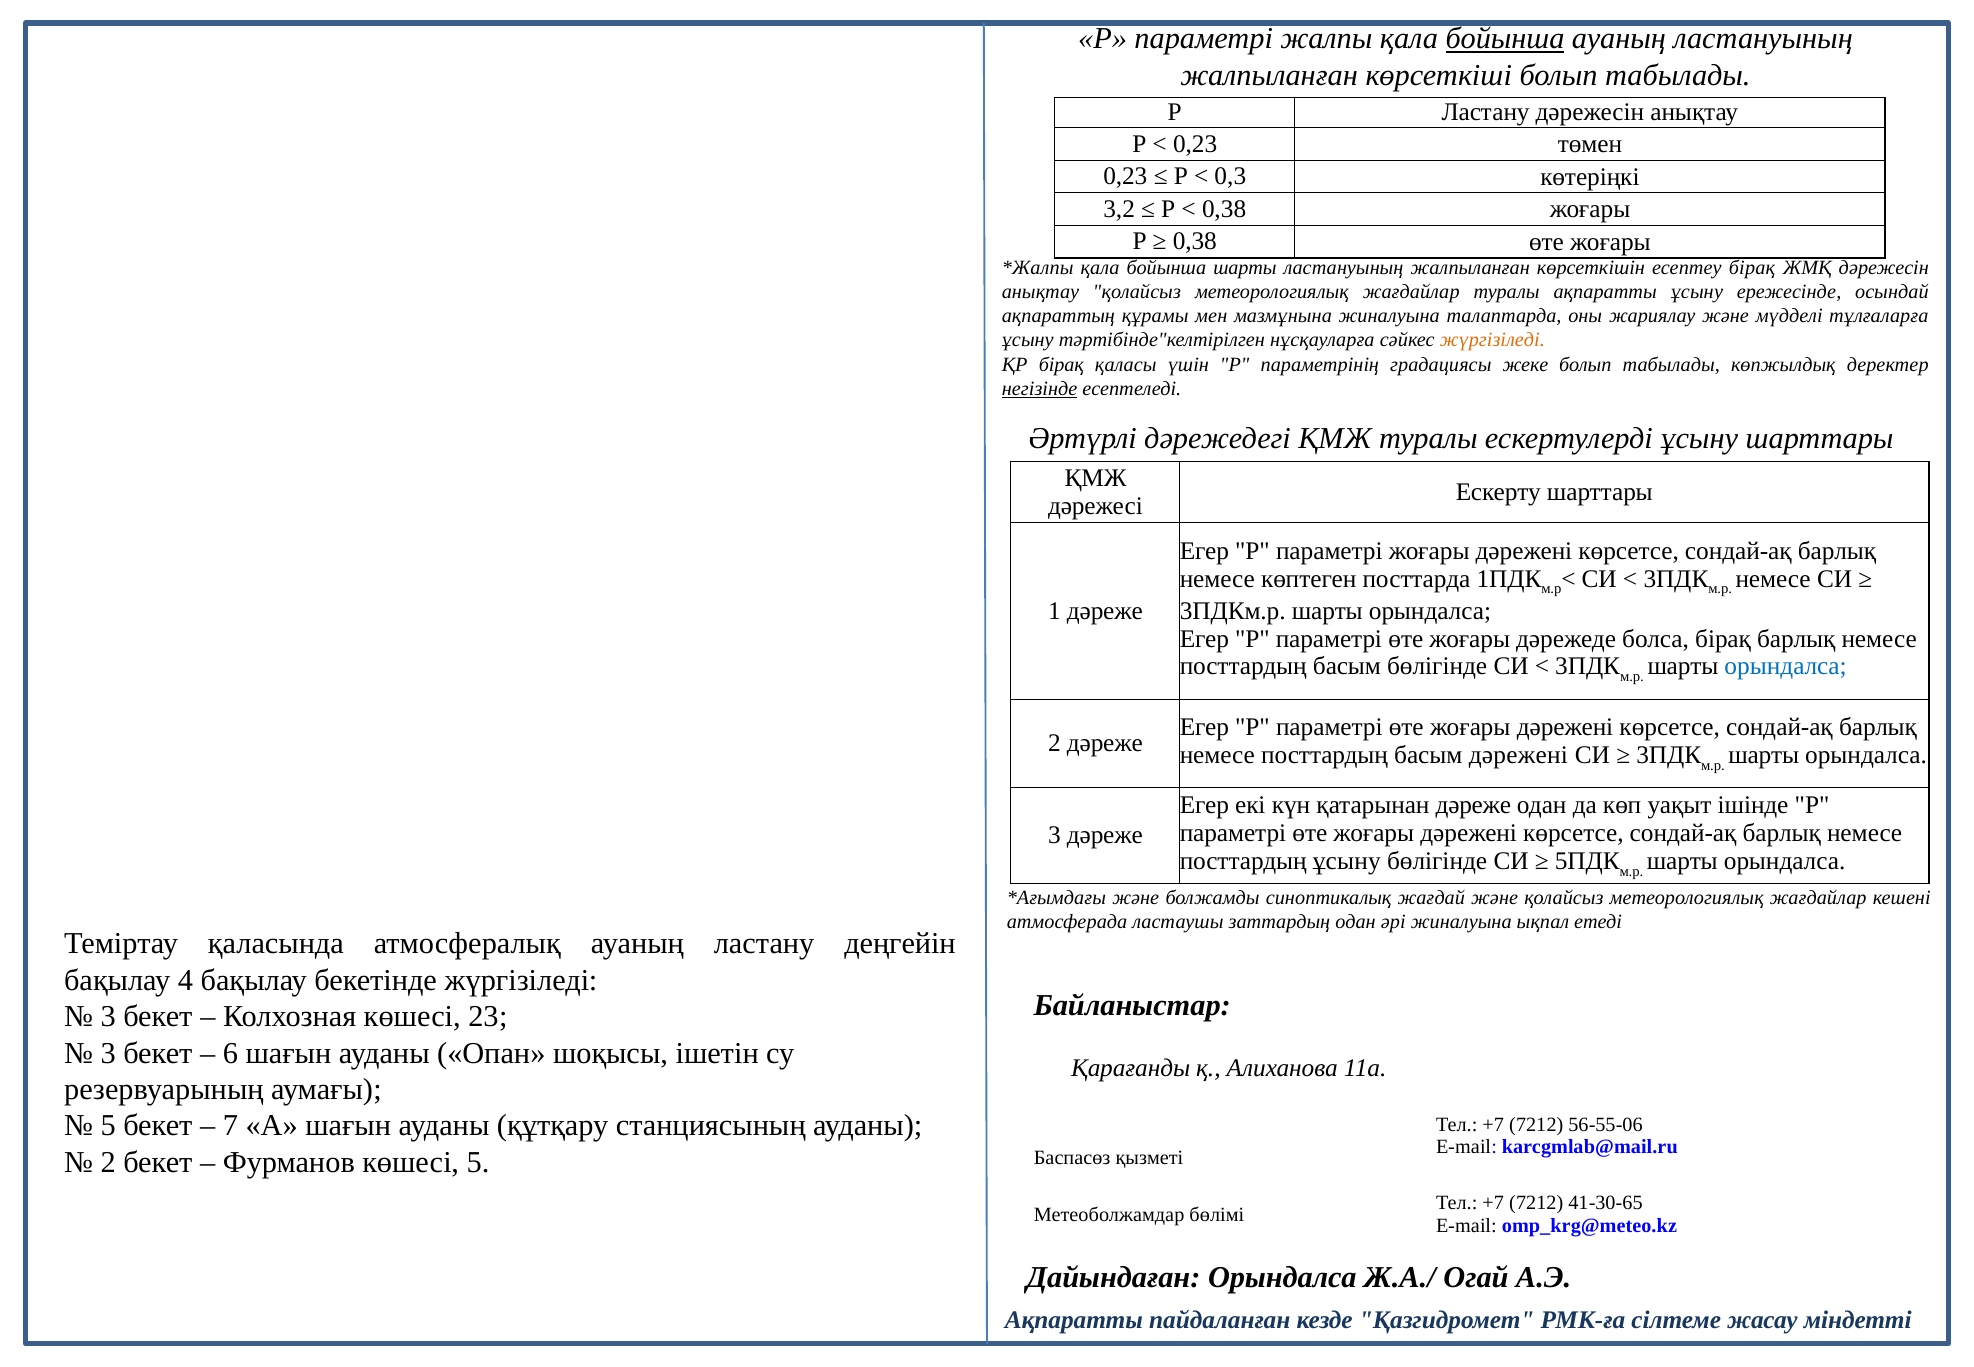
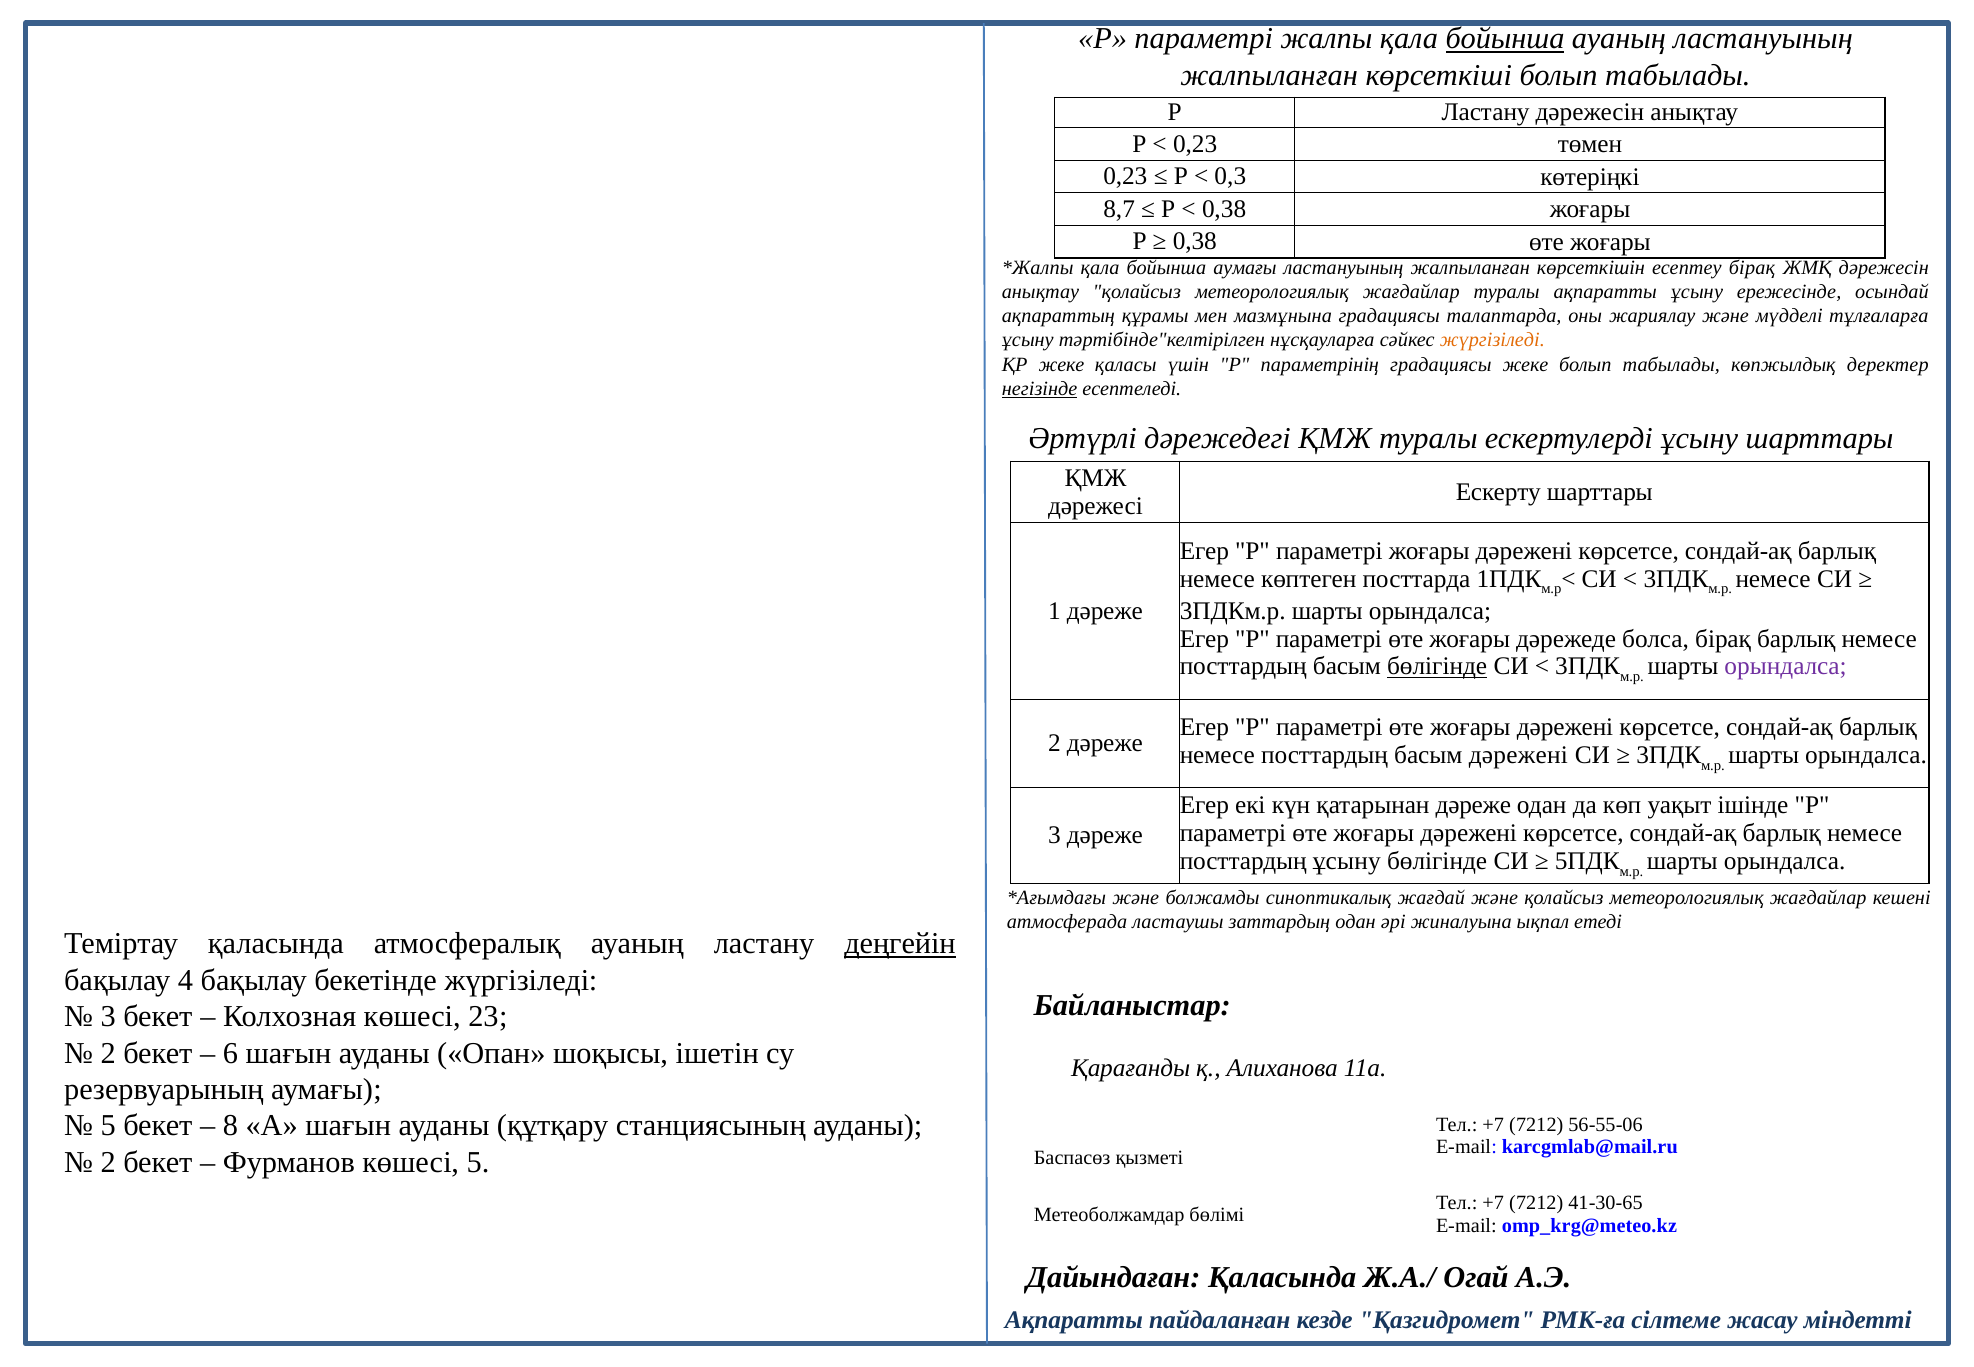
3,2: 3,2 -> 8,7 (1119, 209)
бойынша шарты: шарты -> аумағы (1245, 267)
мазмұнына жиналуына: жиналуына -> градациясы (1389, 316)
ҚР бірақ: бірақ -> жеке (1061, 364)
бөлігінде underline: none -> present (1437, 666)
орындалса colour: blue -> purple (1786, 666)
деңгейін underline: none -> present (900, 943)
3: 3 -> 2 (108, 1053)
7: 7 -> 8 (230, 1126)
Дайындаған Орындалса: Орындалса -> Қаласында (1282, 1278)
